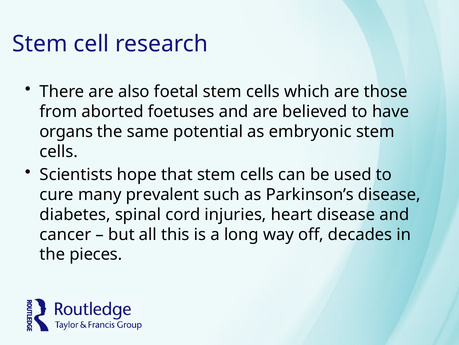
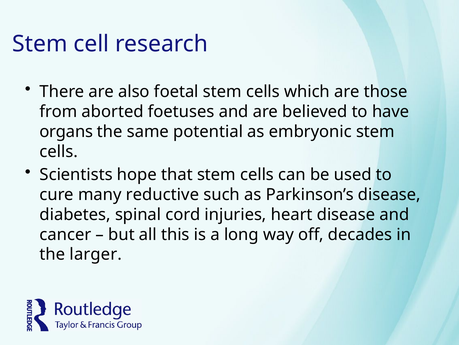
prevalent: prevalent -> reductive (162, 194)
pieces: pieces -> larger (96, 254)
